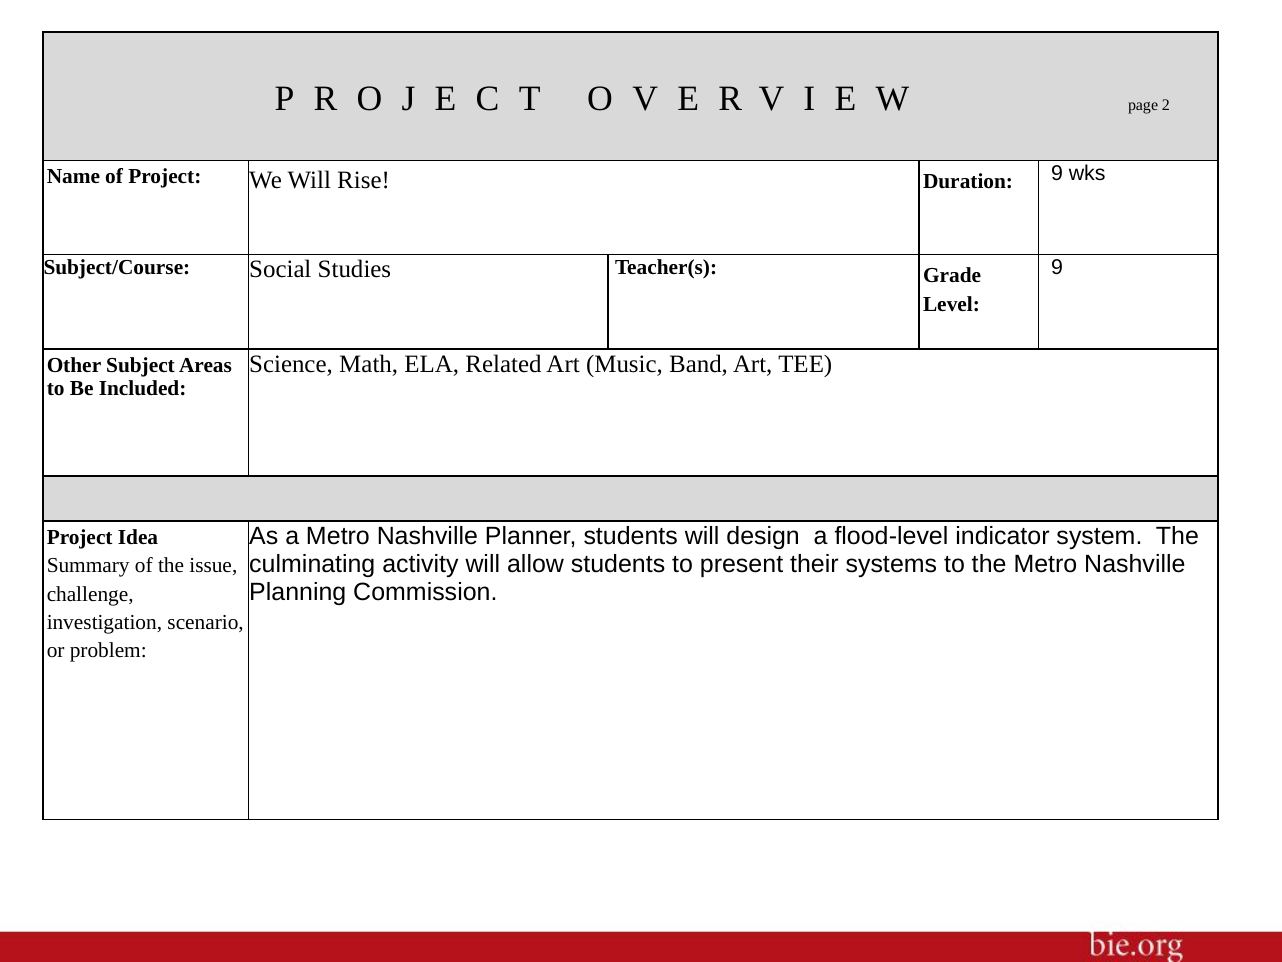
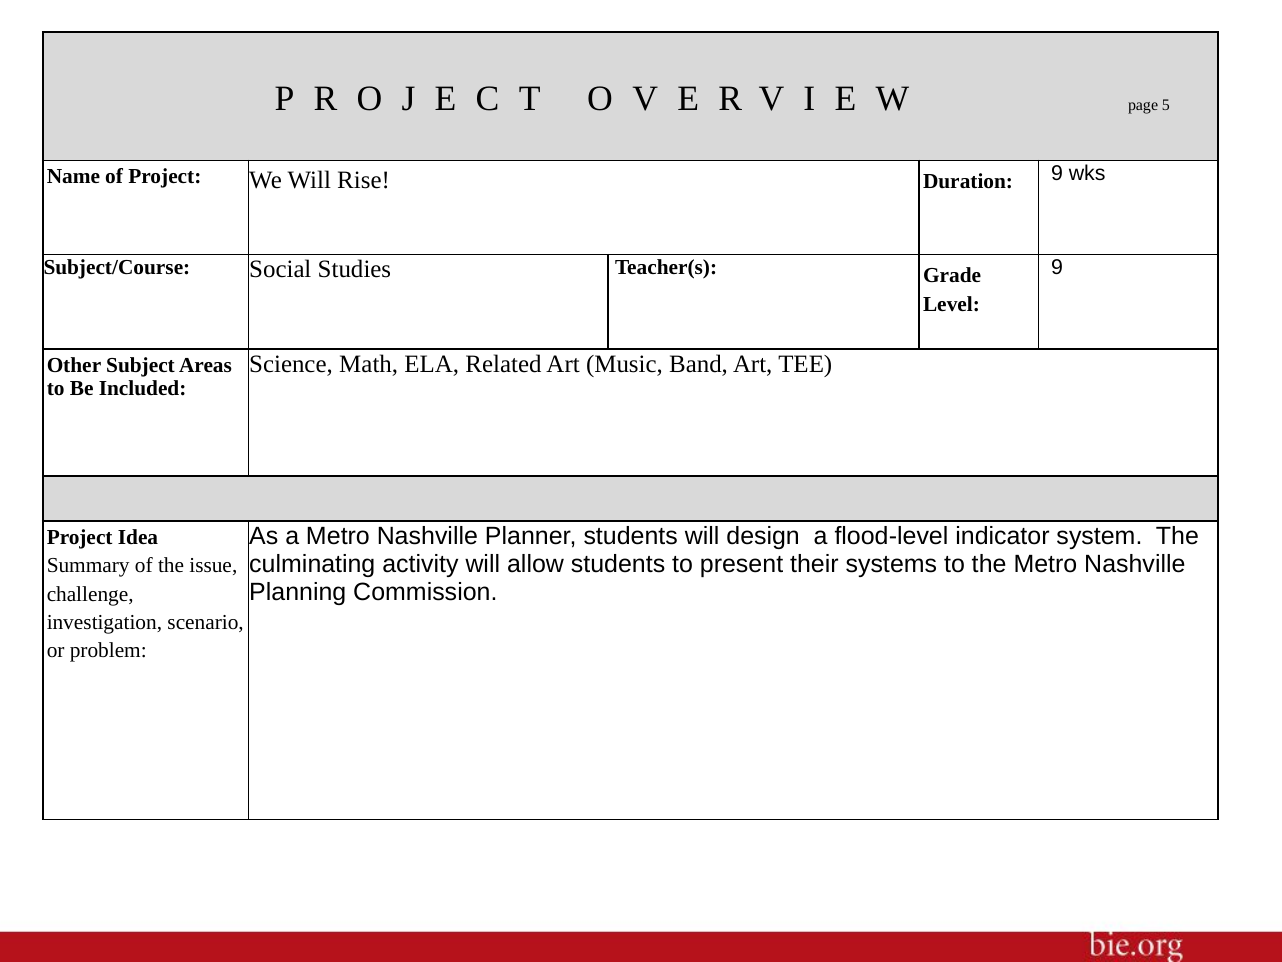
2: 2 -> 5 (1166, 105)
